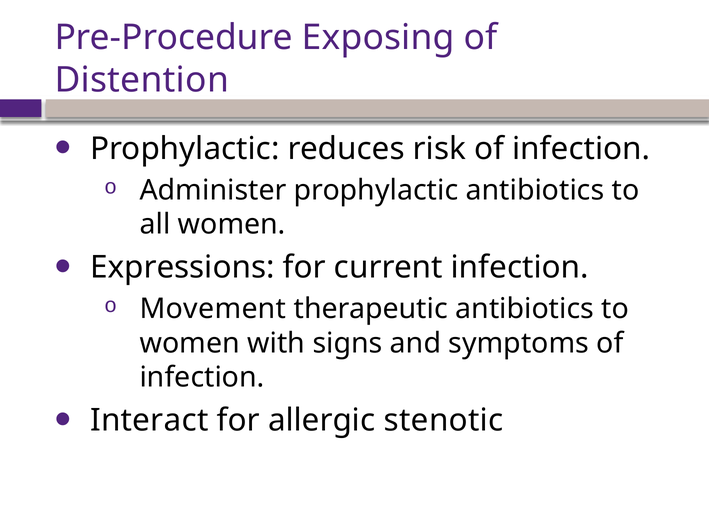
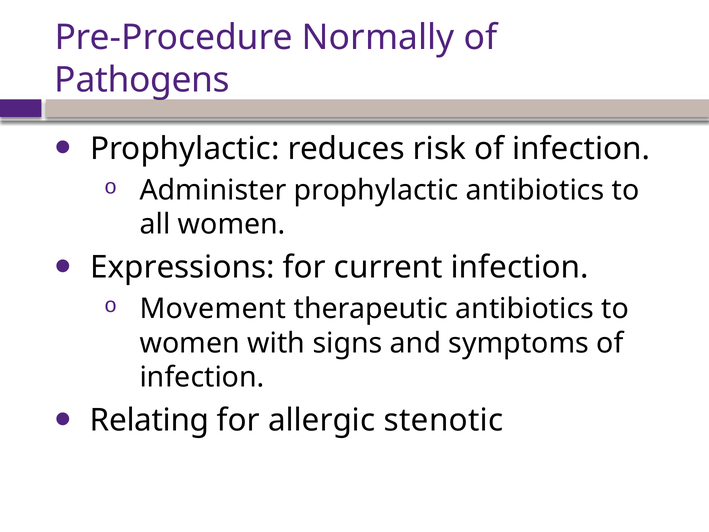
Exposing: Exposing -> Normally (378, 37)
Distention: Distention -> Pathogens (142, 80)
Interact: Interact -> Relating (150, 420)
